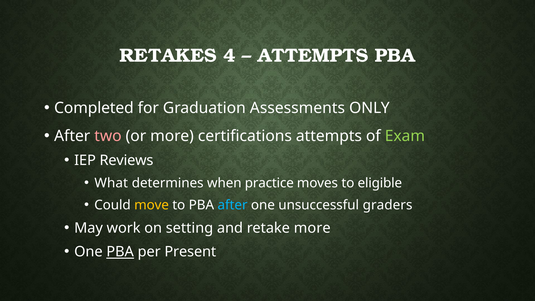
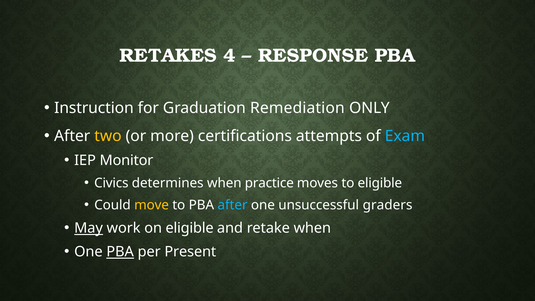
ATTEMPTS: ATTEMPTS -> RESPONSE (313, 56)
Completed: Completed -> Instruction (94, 108)
Assessments: Assessments -> Remediation (297, 108)
two colour: pink -> yellow (108, 136)
Exam colour: light green -> light blue (405, 136)
Reviews: Reviews -> Monitor (126, 160)
What: What -> Civics (111, 183)
May underline: none -> present (89, 228)
on setting: setting -> eligible (190, 228)
retake more: more -> when (312, 228)
